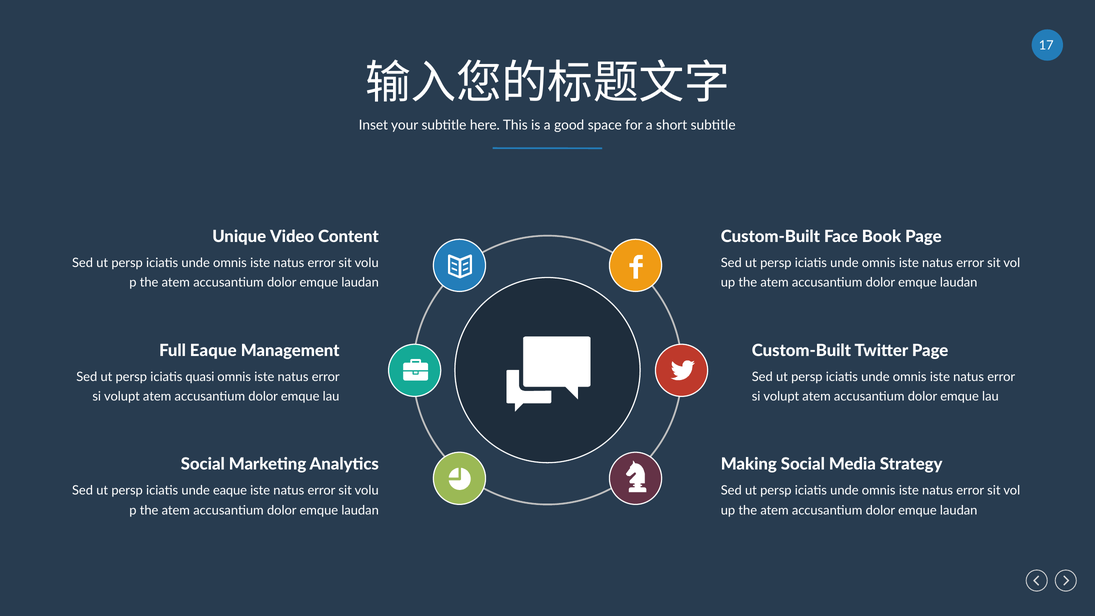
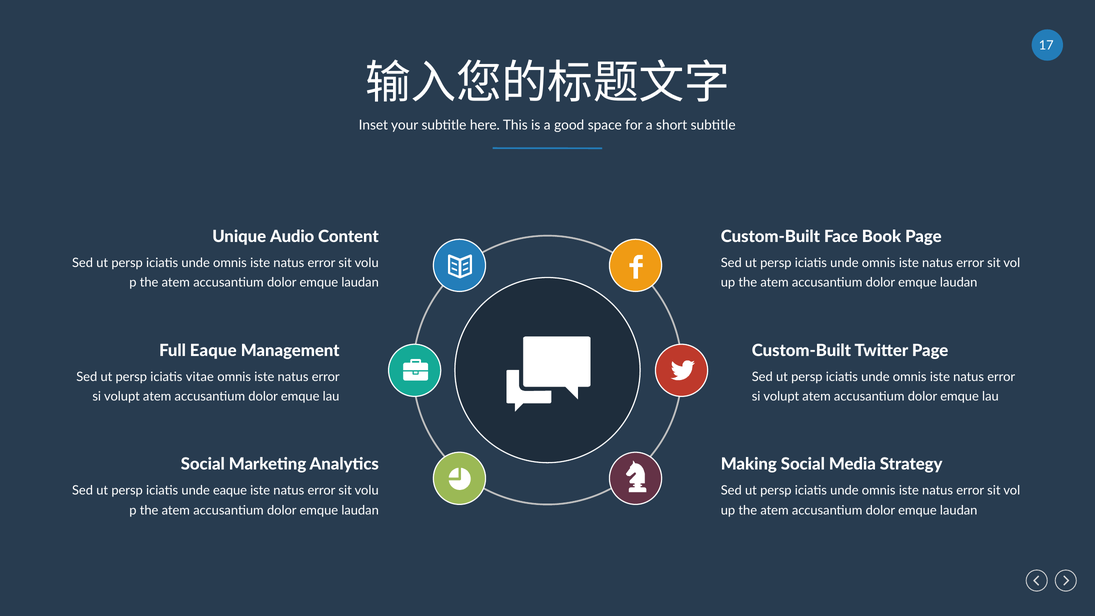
Video: Video -> Audio (292, 237)
quasi: quasi -> vitae (200, 377)
